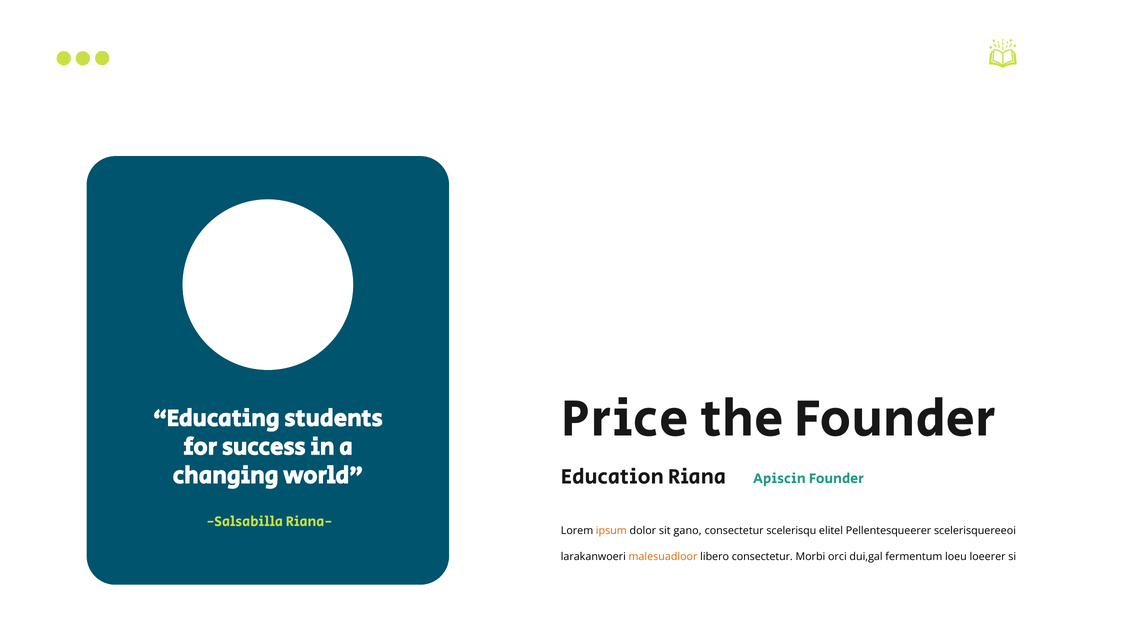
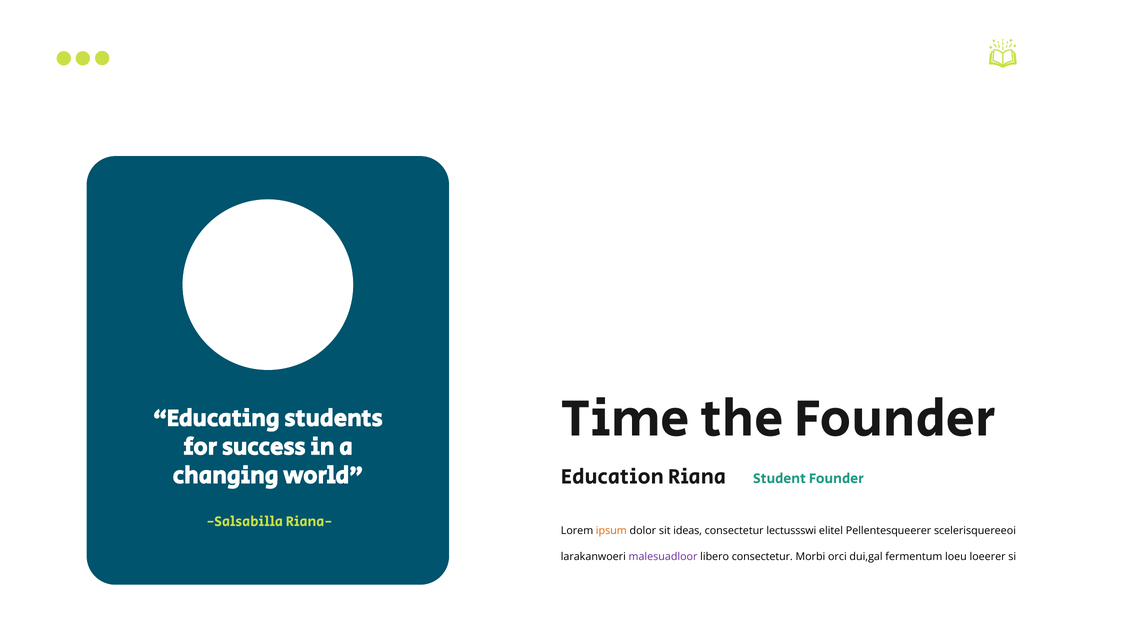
Price: Price -> Time (625, 418)
Riana Apiscin: Apiscin -> Student (780, 478)
gano: gano -> ideas (688, 531)
scelerisqu: scelerisqu -> lectussswi (791, 531)
malesuadloor colour: orange -> purple (663, 557)
